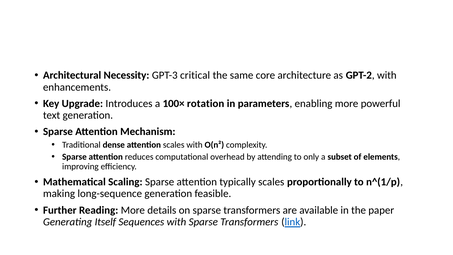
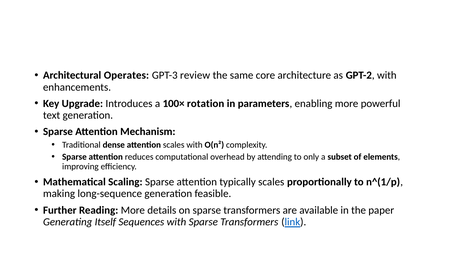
Necessity: Necessity -> Operates (126, 75)
critical: critical -> review (195, 75)
